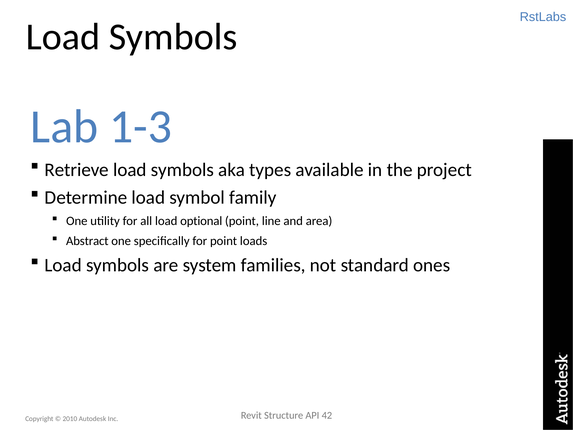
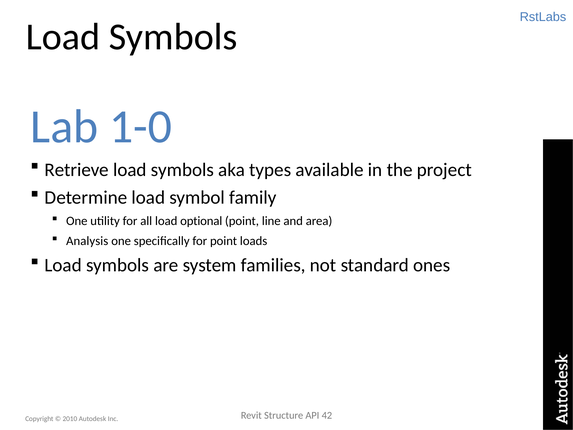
1-3: 1-3 -> 1-0 (141, 127)
Abstract: Abstract -> Analysis (87, 241)
